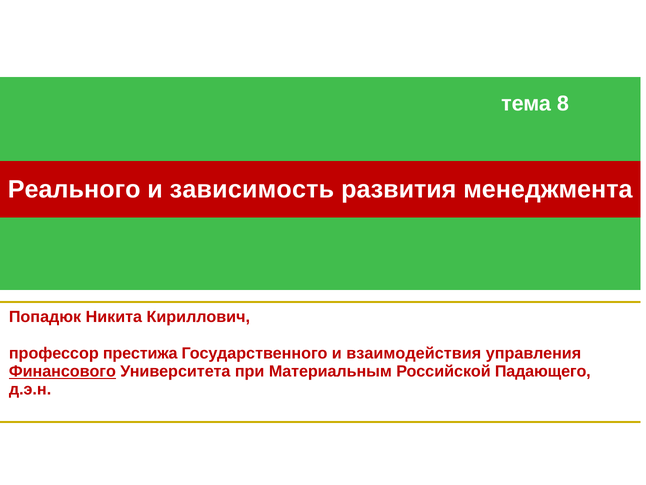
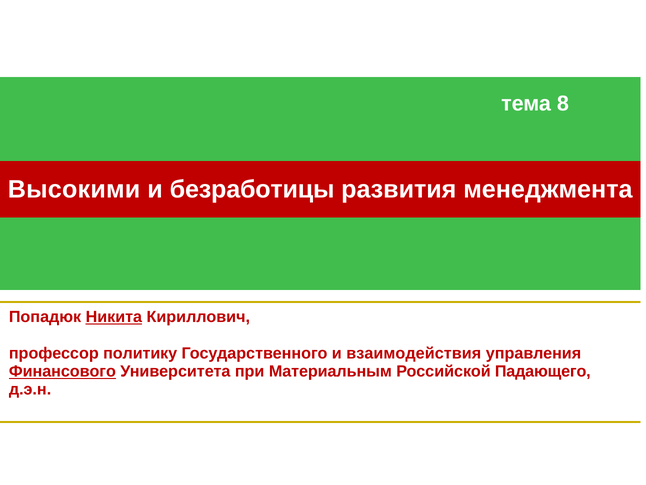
Реального: Реального -> Высокими (74, 189)
зависимость: зависимость -> безработицы (252, 189)
Никита underline: none -> present (114, 317)
престижа: престижа -> политику (140, 353)
